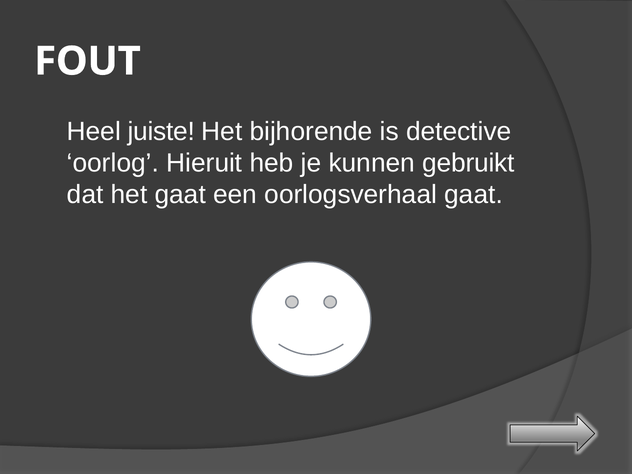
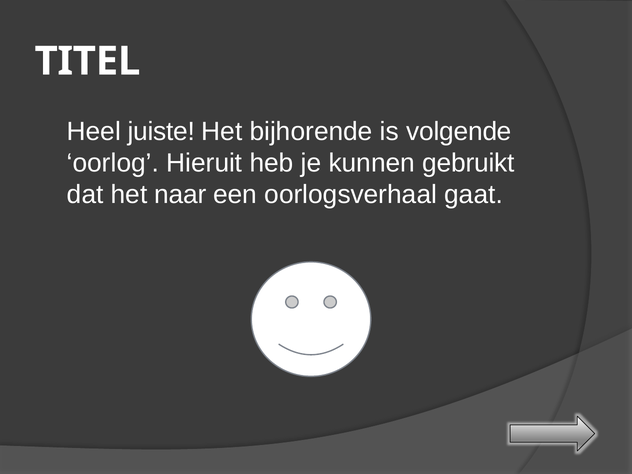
FOUT: FOUT -> TITEL (87, 61)
detective: detective -> volgende (459, 131)
het gaat: gaat -> naar (180, 195)
